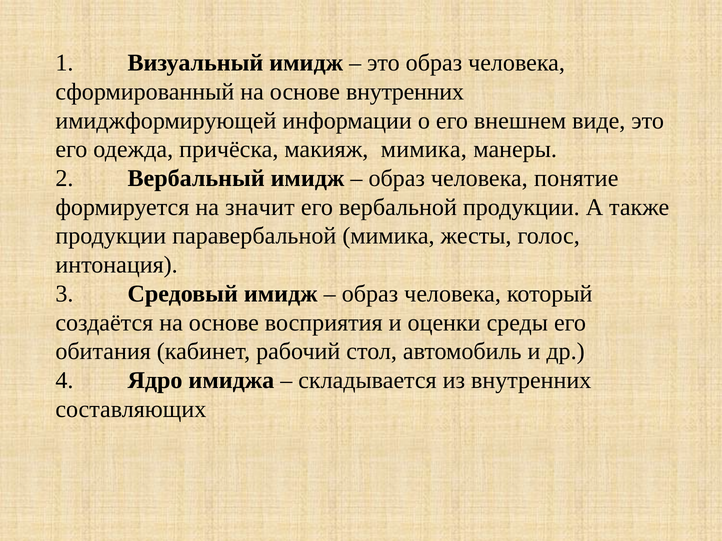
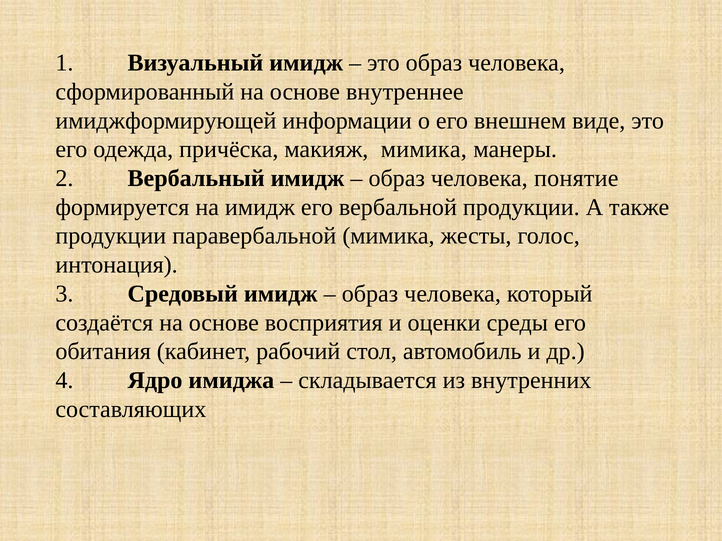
основе внутренних: внутренних -> внутреннее (405, 92)
на значит: значит -> имидж (260, 207)
